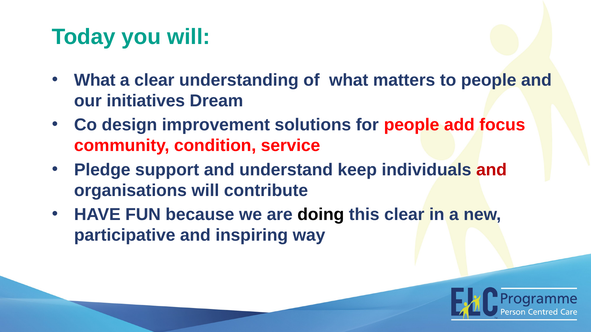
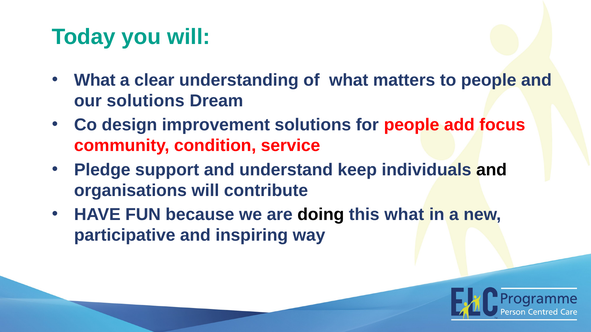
our initiatives: initiatives -> solutions (146, 101)
and colour: red -> black (491, 170)
this clear: clear -> what (404, 215)
